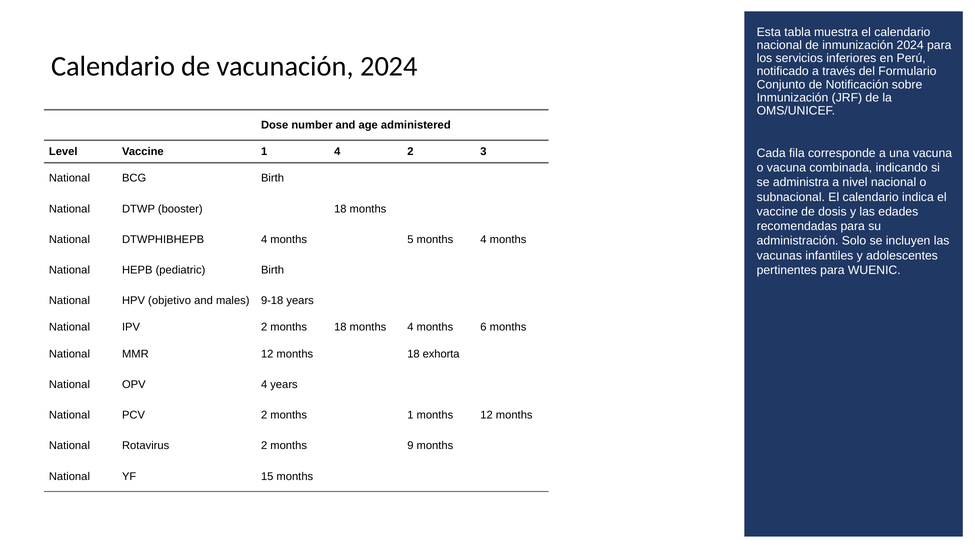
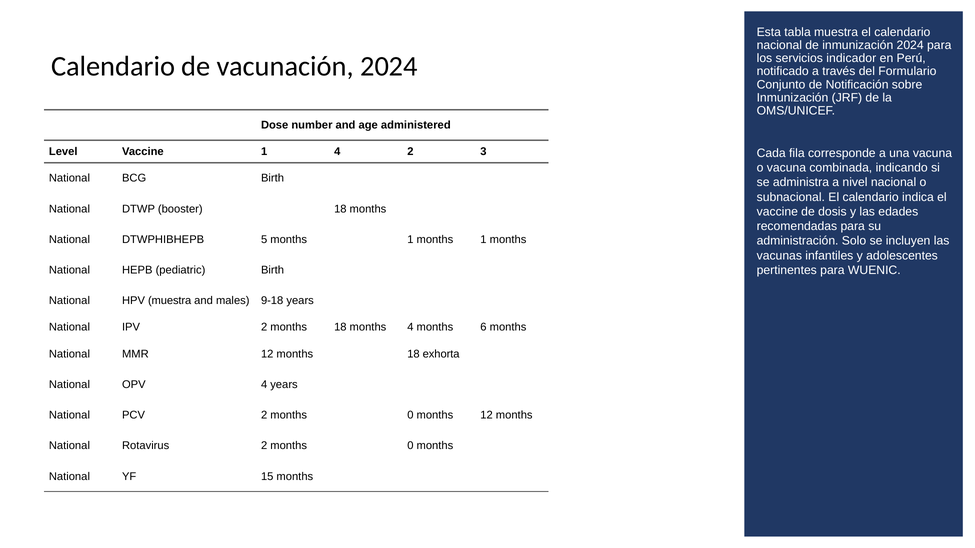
inferiores: inferiores -> indicador (851, 58)
DTWPHIBHEPB 4: 4 -> 5 (264, 240)
5: 5 -> 1 (410, 240)
4: 4 -> 1 (483, 240)
HPV objetivo: objetivo -> muestra (170, 301)
PCV 2 months 1: 1 -> 0 (410, 415)
Rotavirus 2 months 9: 9 -> 0 (410, 446)
